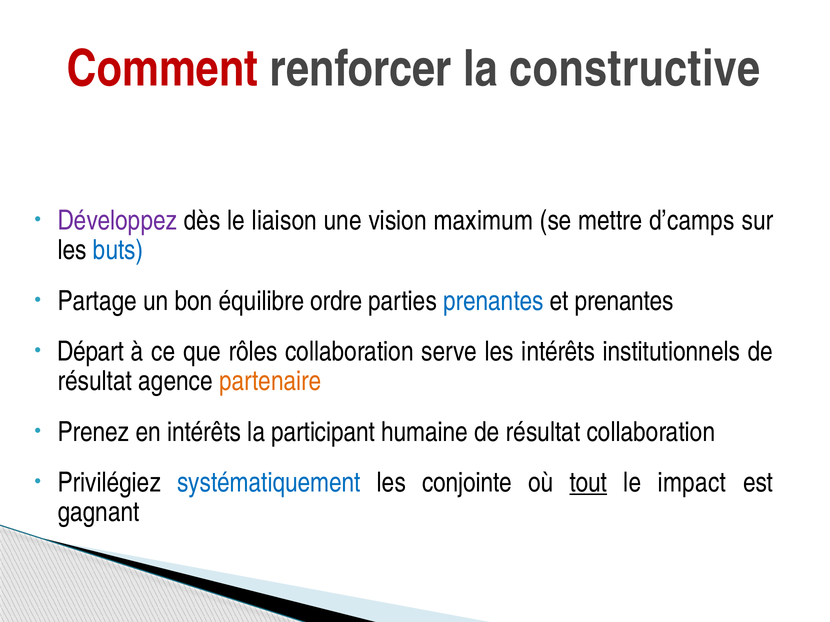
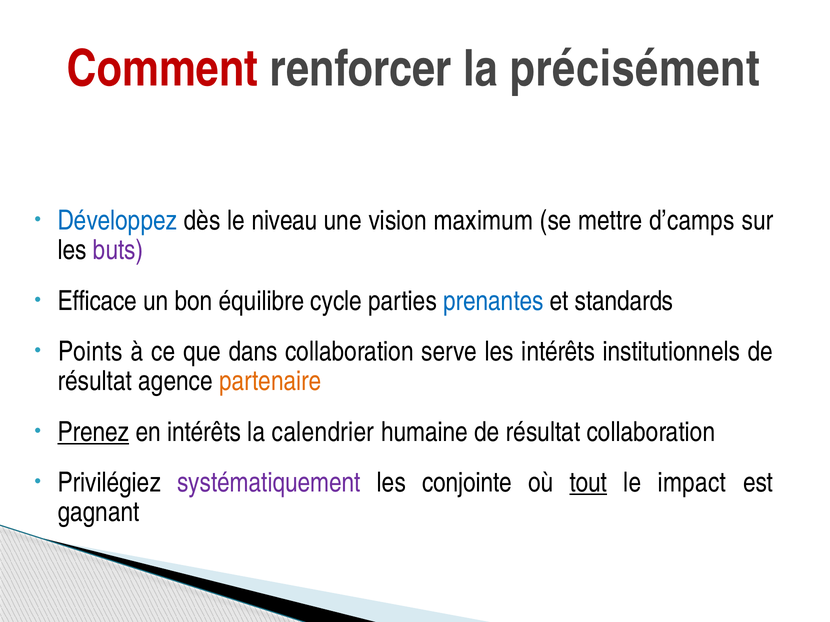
constructive: constructive -> précisément (635, 69)
Développez colour: purple -> blue (117, 221)
liaison: liaison -> niveau (285, 221)
buts colour: blue -> purple (118, 251)
Partage: Partage -> Efficace (97, 301)
ordre: ordre -> cycle (336, 301)
et prenantes: prenantes -> standards (624, 301)
Départ: Départ -> Points (90, 352)
rôles: rôles -> dans (253, 352)
Prenez underline: none -> present (93, 432)
participant: participant -> calendrier (323, 432)
systématiquement colour: blue -> purple (269, 483)
